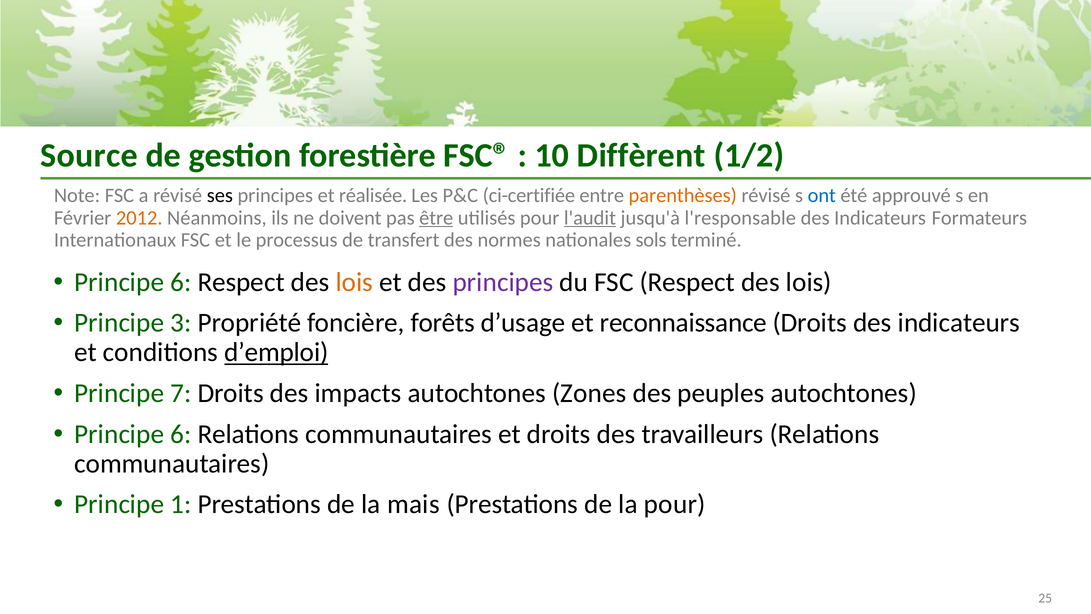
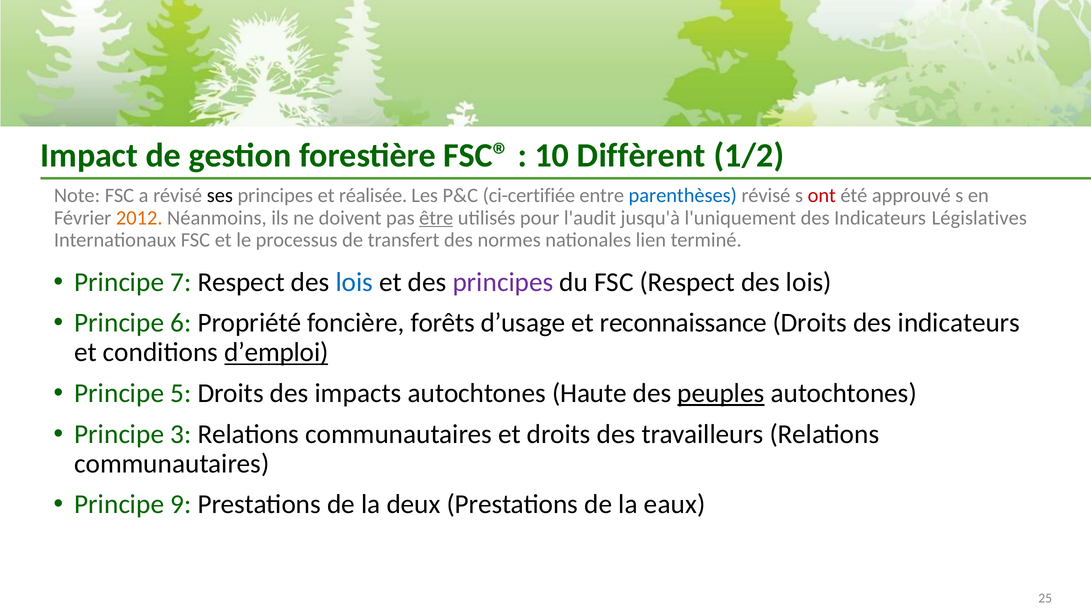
Source: Source -> Impact (89, 156)
parenthèses colour: orange -> blue (683, 196)
ont colour: blue -> red (822, 196)
l'audit underline: present -> none (590, 218)
l'responsable: l'responsable -> l'uniquement (740, 218)
Formateurs: Formateurs -> Législatives (979, 218)
sols: sols -> lien (651, 240)
6: 6 -> 7 (181, 282)
lois colour: orange -> blue (354, 282)
3: 3 -> 6 (181, 323)
7: 7 -> 5 (181, 393)
Zones: Zones -> Haute (589, 393)
peuples underline: none -> present (721, 393)
6: 6 -> 3 (181, 434)
1: 1 -> 9 (181, 504)
mais: mais -> deux (414, 504)
la pour: pour -> eaux (675, 504)
